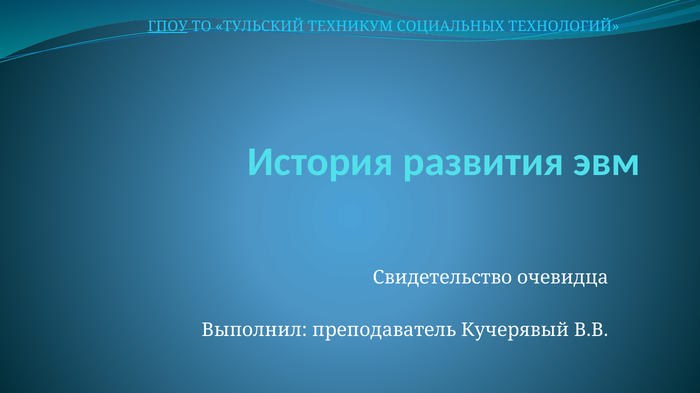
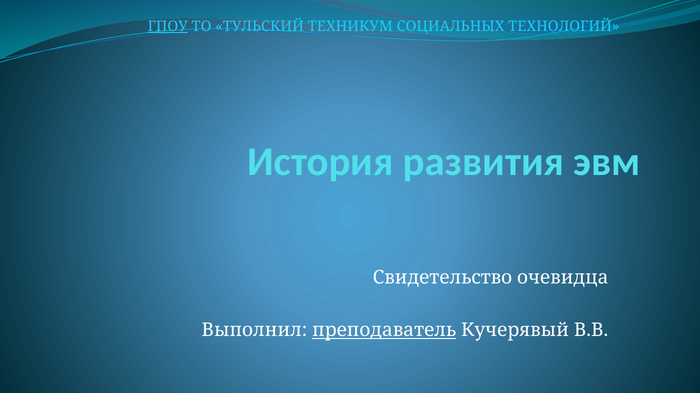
преподаватель underline: none -> present (384, 331)
